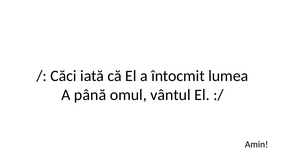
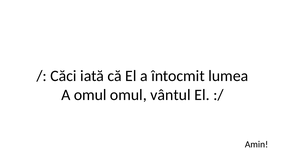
A până: până -> omul (90, 95)
